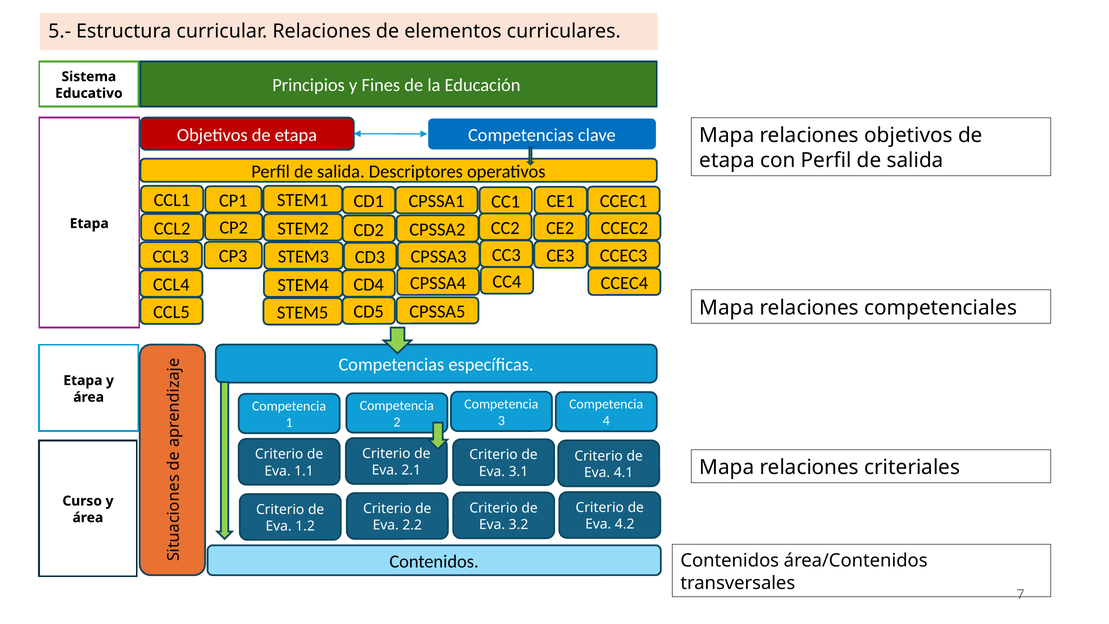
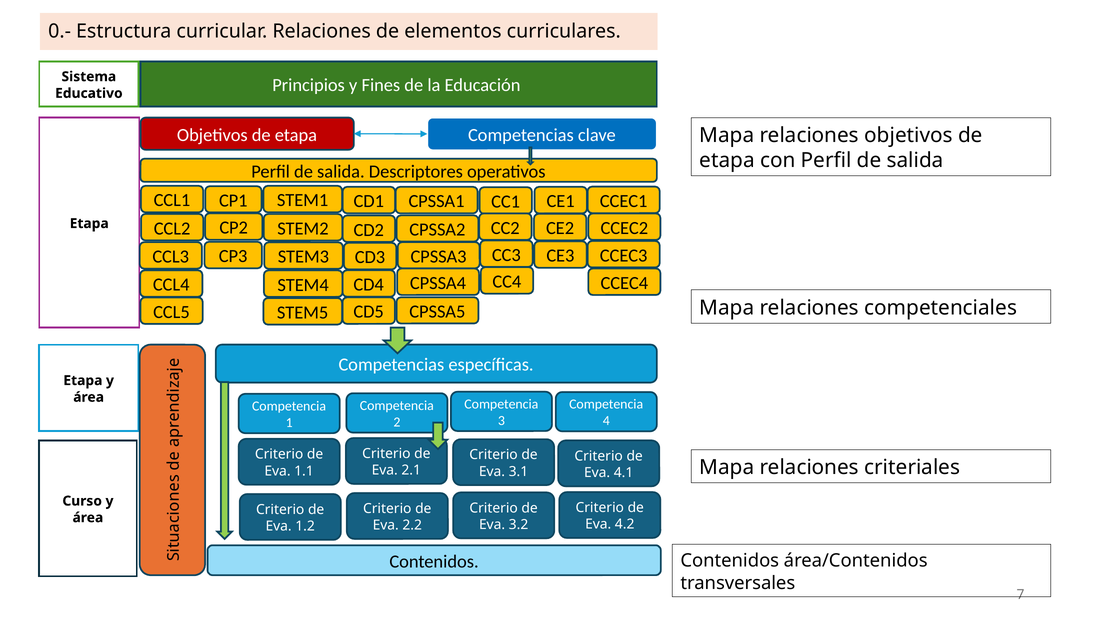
5.-: 5.- -> 0.- (60, 31)
